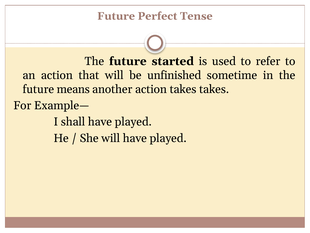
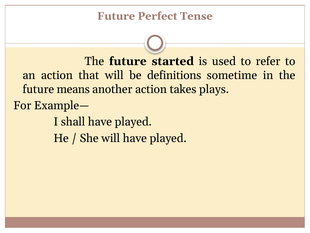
unfinished: unfinished -> definitions (174, 75)
takes takes: takes -> plays (214, 89)
